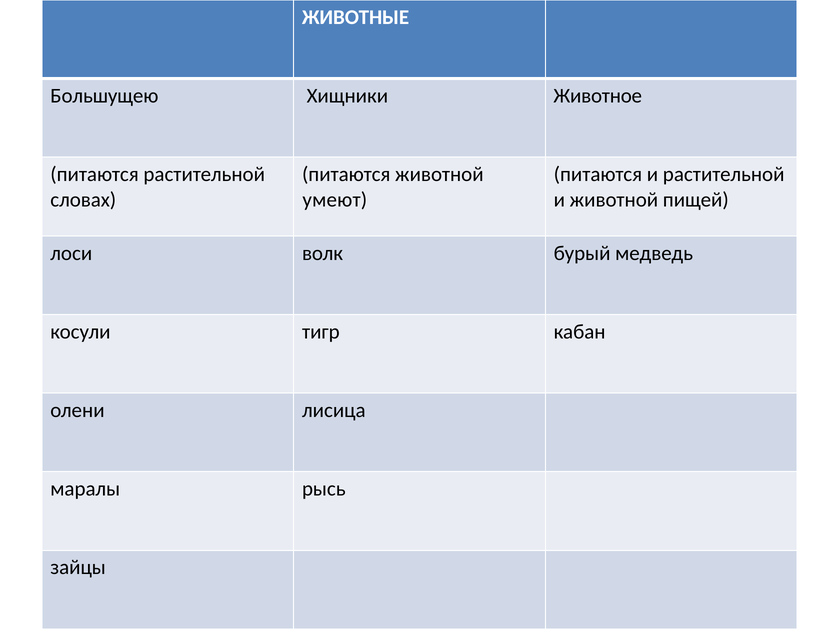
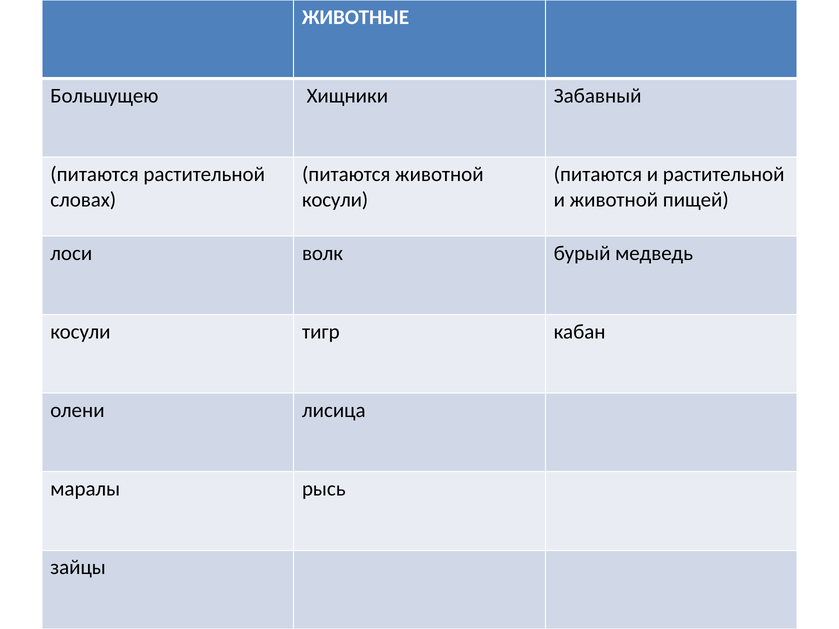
Животное: Животное -> Забавный (598, 96)
умеют: умеют -> косули (335, 200)
